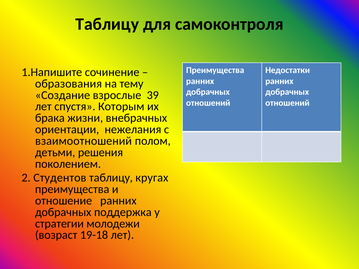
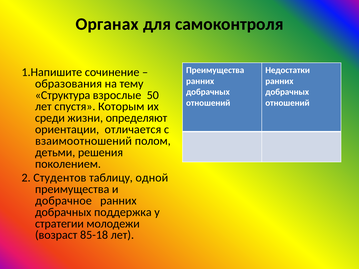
Таблицу: Таблицу -> Органах (107, 24)
Создание: Создание -> Структура (63, 95)
39: 39 -> 50 (153, 95)
брака: брака -> среди (50, 118)
внебрачных: внебрачных -> определяют (136, 118)
нежелания: нежелания -> отличается (133, 130)
кругах: кругах -> одной (152, 178)
отношение: отношение -> добрачное (63, 201)
19-18: 19-18 -> 85-18 (94, 235)
